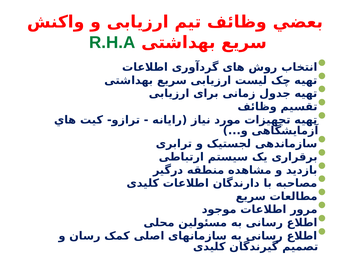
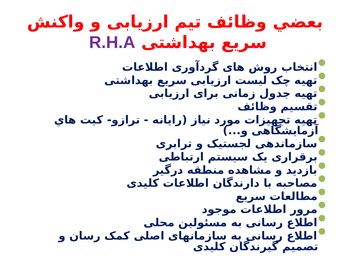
R.H.A colour: green -> purple (112, 42)
